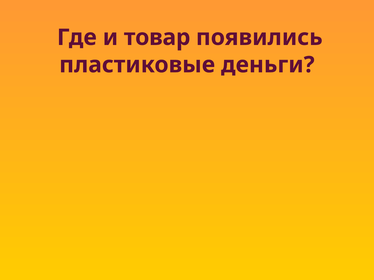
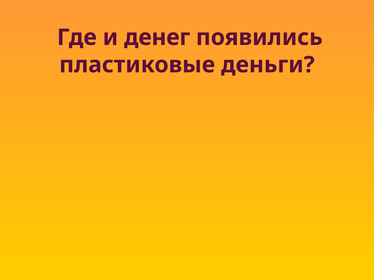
товар: товар -> денег (157, 37)
